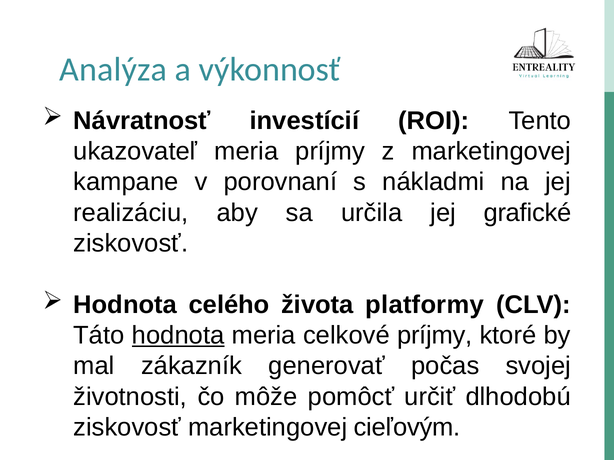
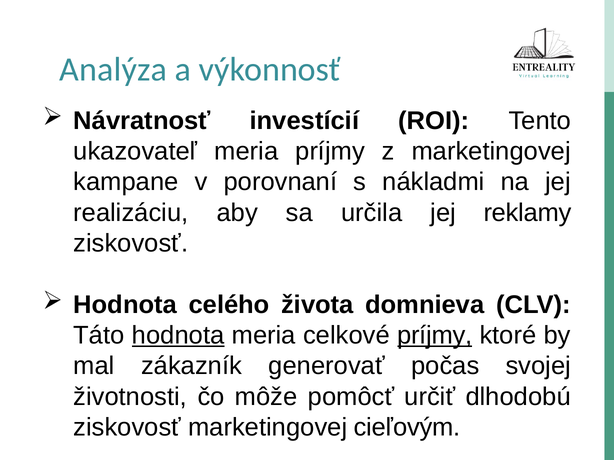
grafické: grafické -> reklamy (528, 213)
platformy: platformy -> domnieva (425, 305)
príjmy underline: none -> present (435, 336)
